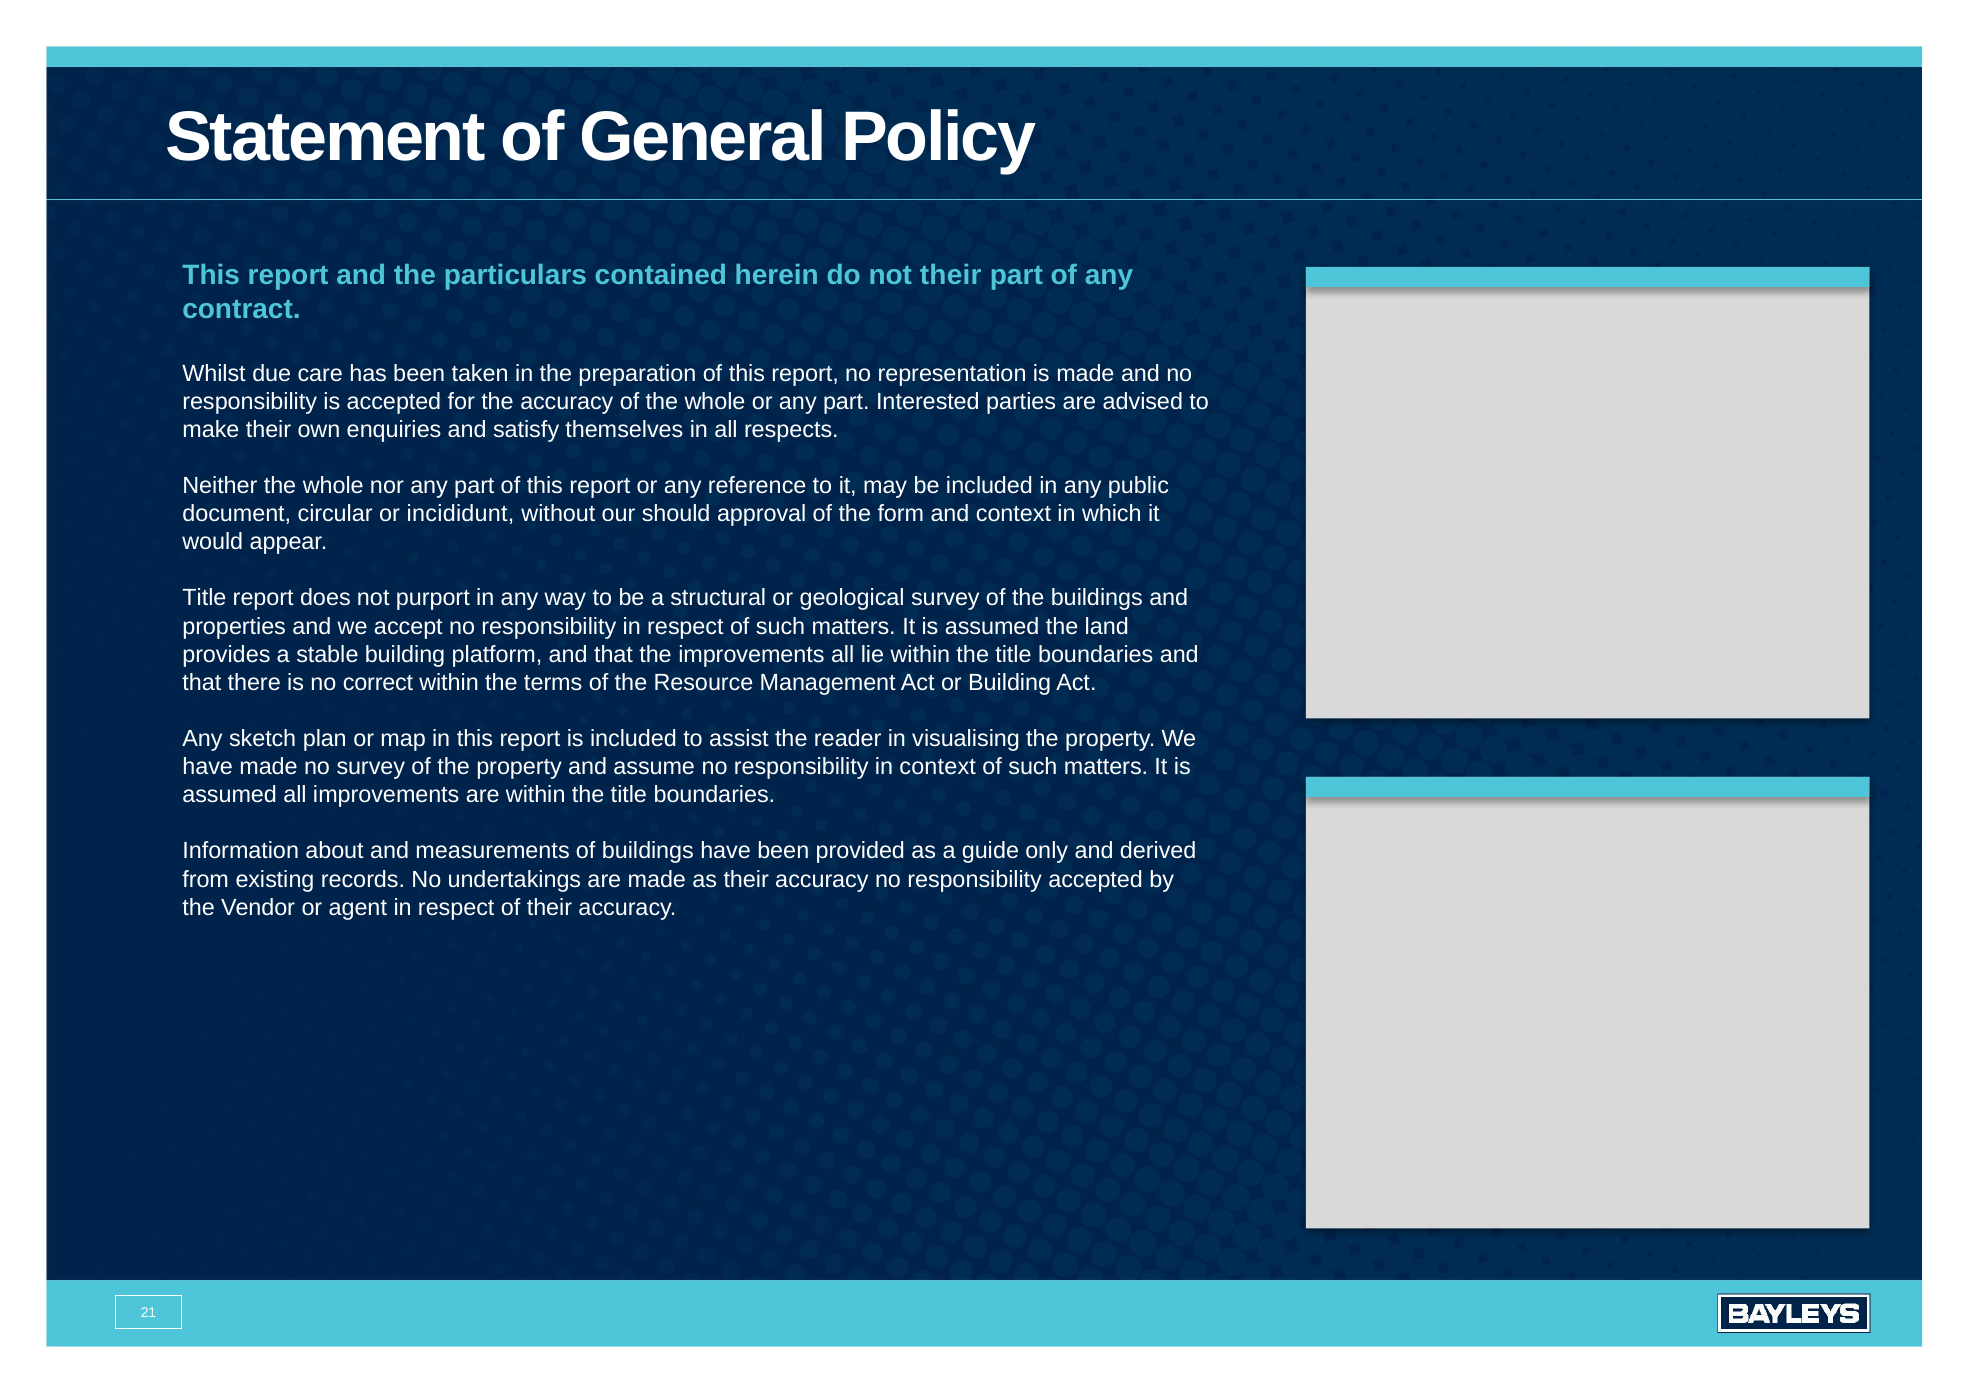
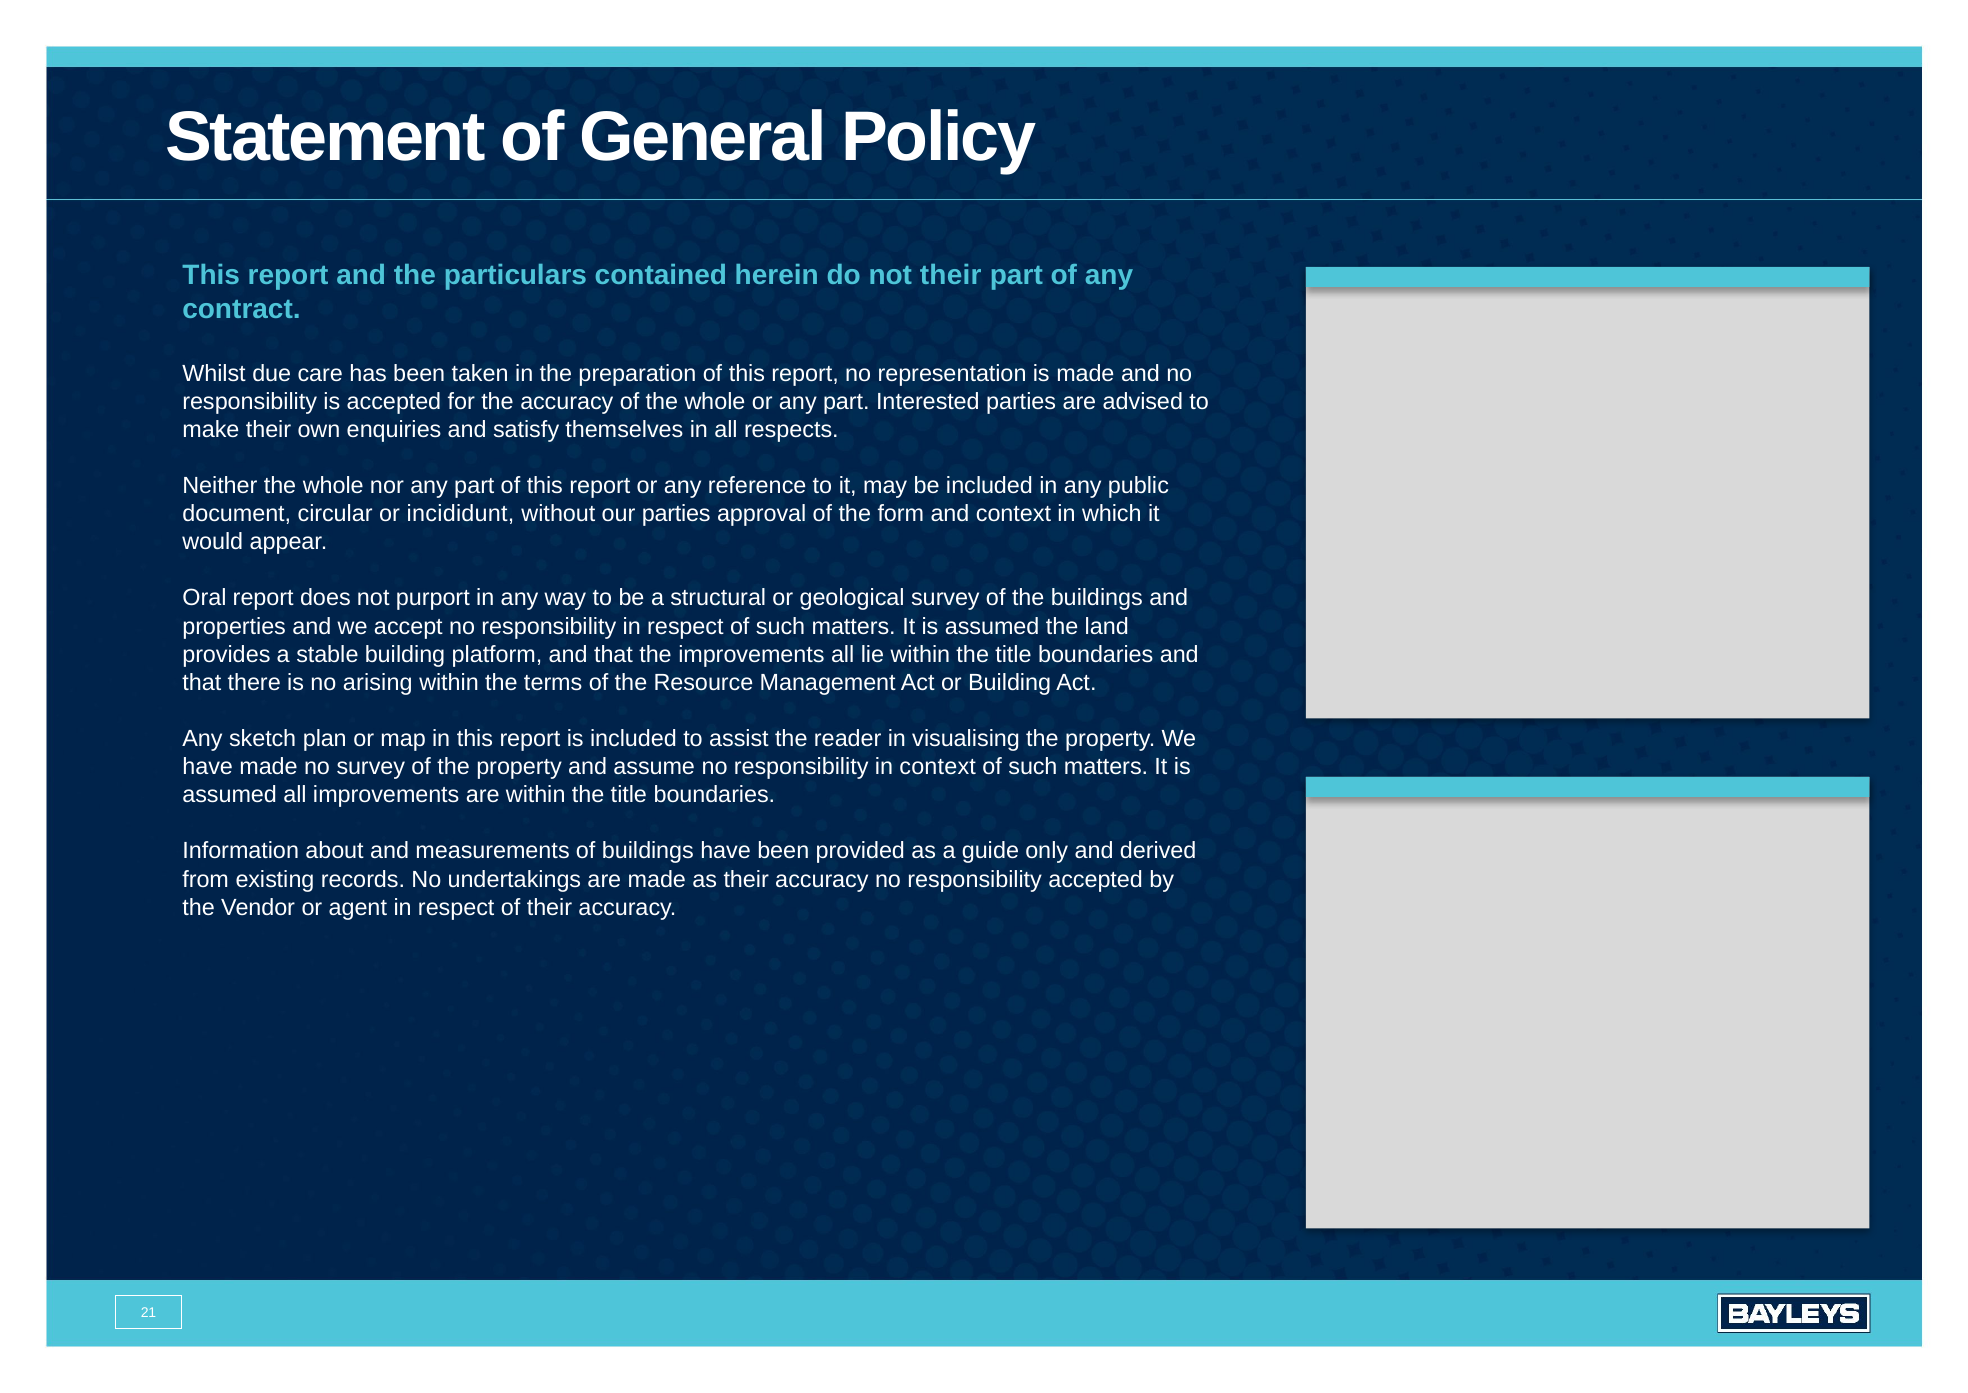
our should: should -> parties (676, 514)
Title: Title -> Oral (204, 598)
correct: correct -> arising (378, 682)
